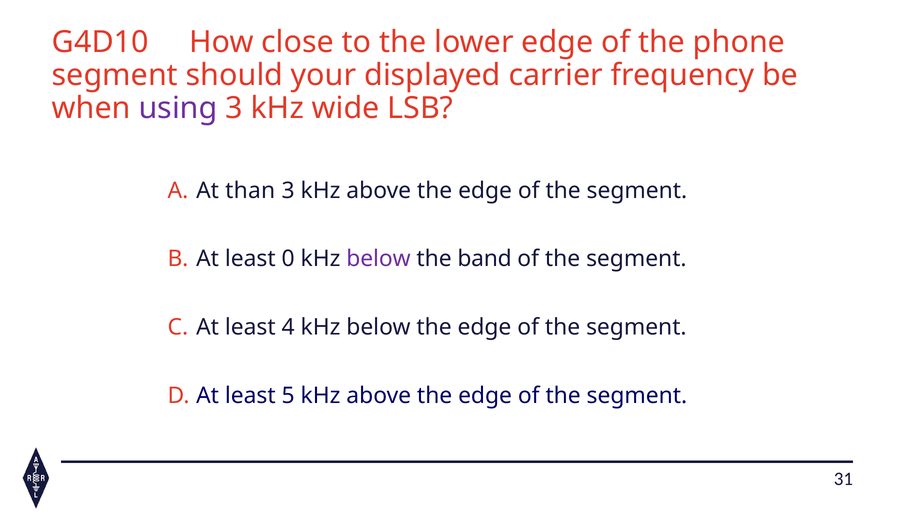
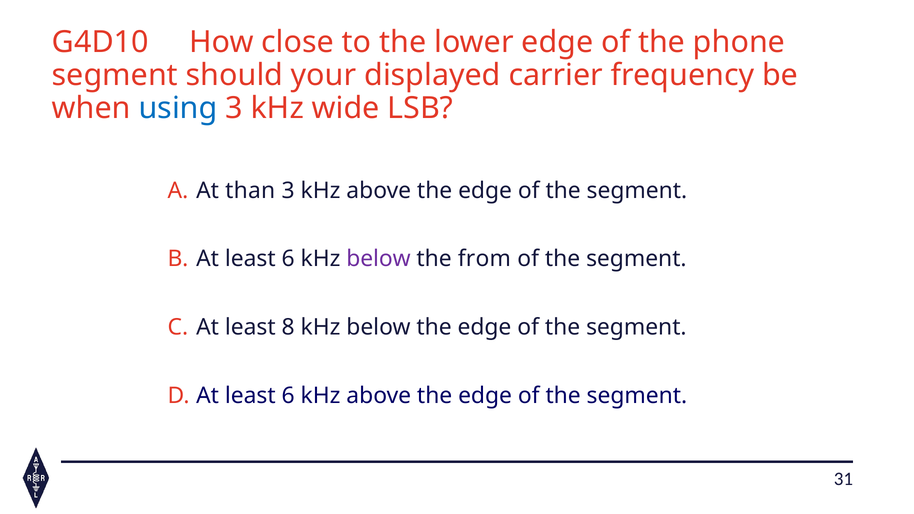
using colour: purple -> blue (178, 108)
0: 0 -> 6 (288, 259)
band: band -> from (484, 259)
4: 4 -> 8 (288, 327)
5: 5 -> 6 (288, 396)
